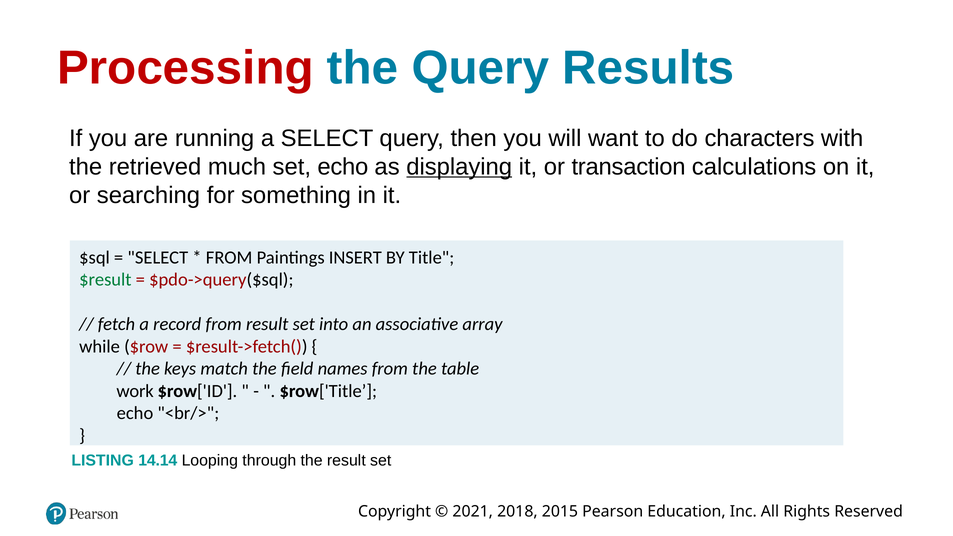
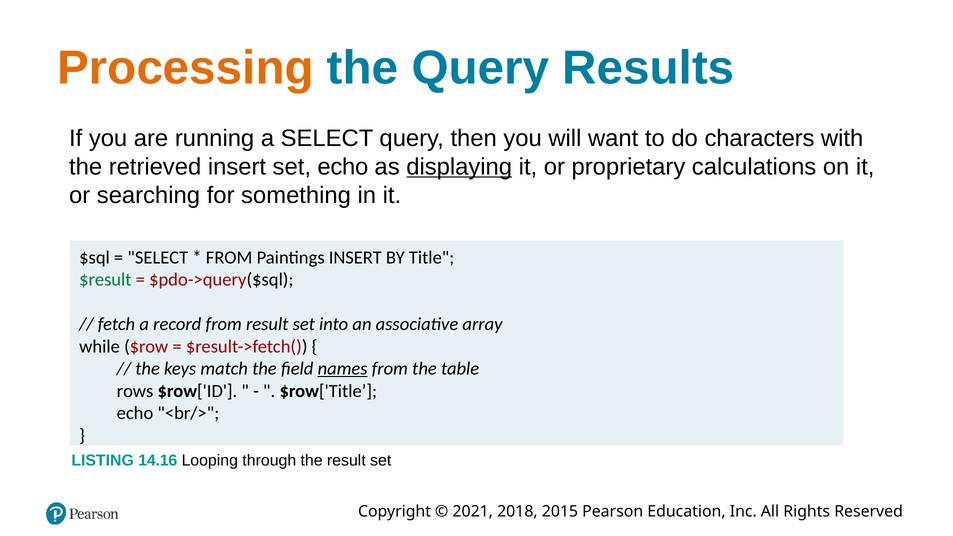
Processing colour: red -> orange (185, 68)
retrieved much: much -> insert (237, 167)
transaction: transaction -> proprietary (628, 167)
names underline: none -> present (343, 369)
work: work -> rows (135, 391)
14.14: 14.14 -> 14.16 (158, 461)
